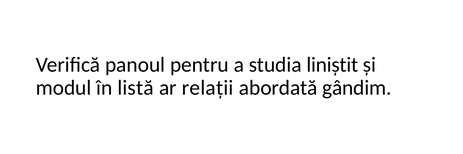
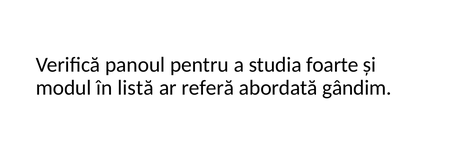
liniștit: liniștit -> foarte (332, 65)
relații: relații -> referă (208, 88)
